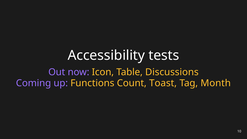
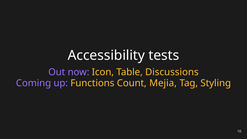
Toast: Toast -> Mejia (163, 83)
Month: Month -> Styling (216, 83)
